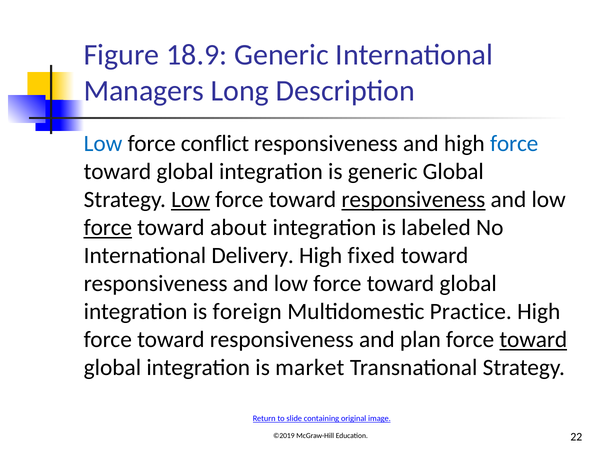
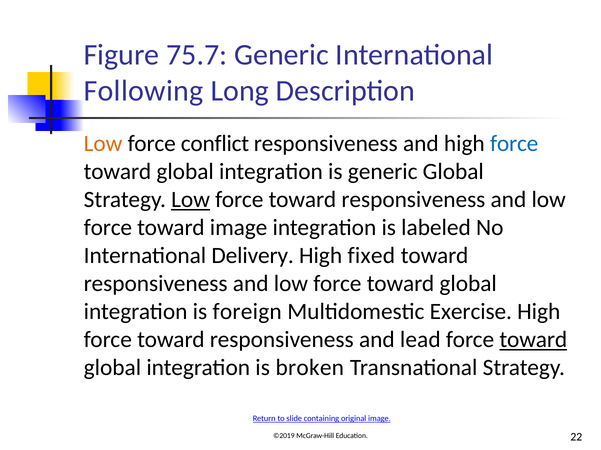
18.9: 18.9 -> 75.7 (197, 55)
Managers: Managers -> Following (144, 91)
Low colour: blue -> orange (103, 144)
responsiveness underline: present -> none (413, 200)
force underline: present -> none (108, 228)
toward about: about -> image (239, 228)
Practice: Practice -> Exercise (471, 312)
plan: plan -> lead (420, 340)
market: market -> broken (310, 368)
